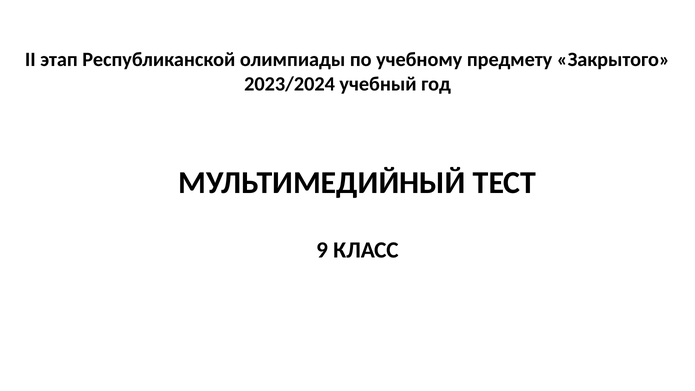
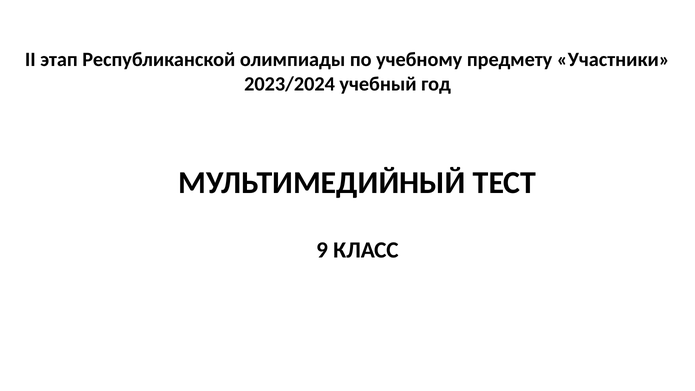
Закрытого: Закрытого -> Участники (613, 60)
